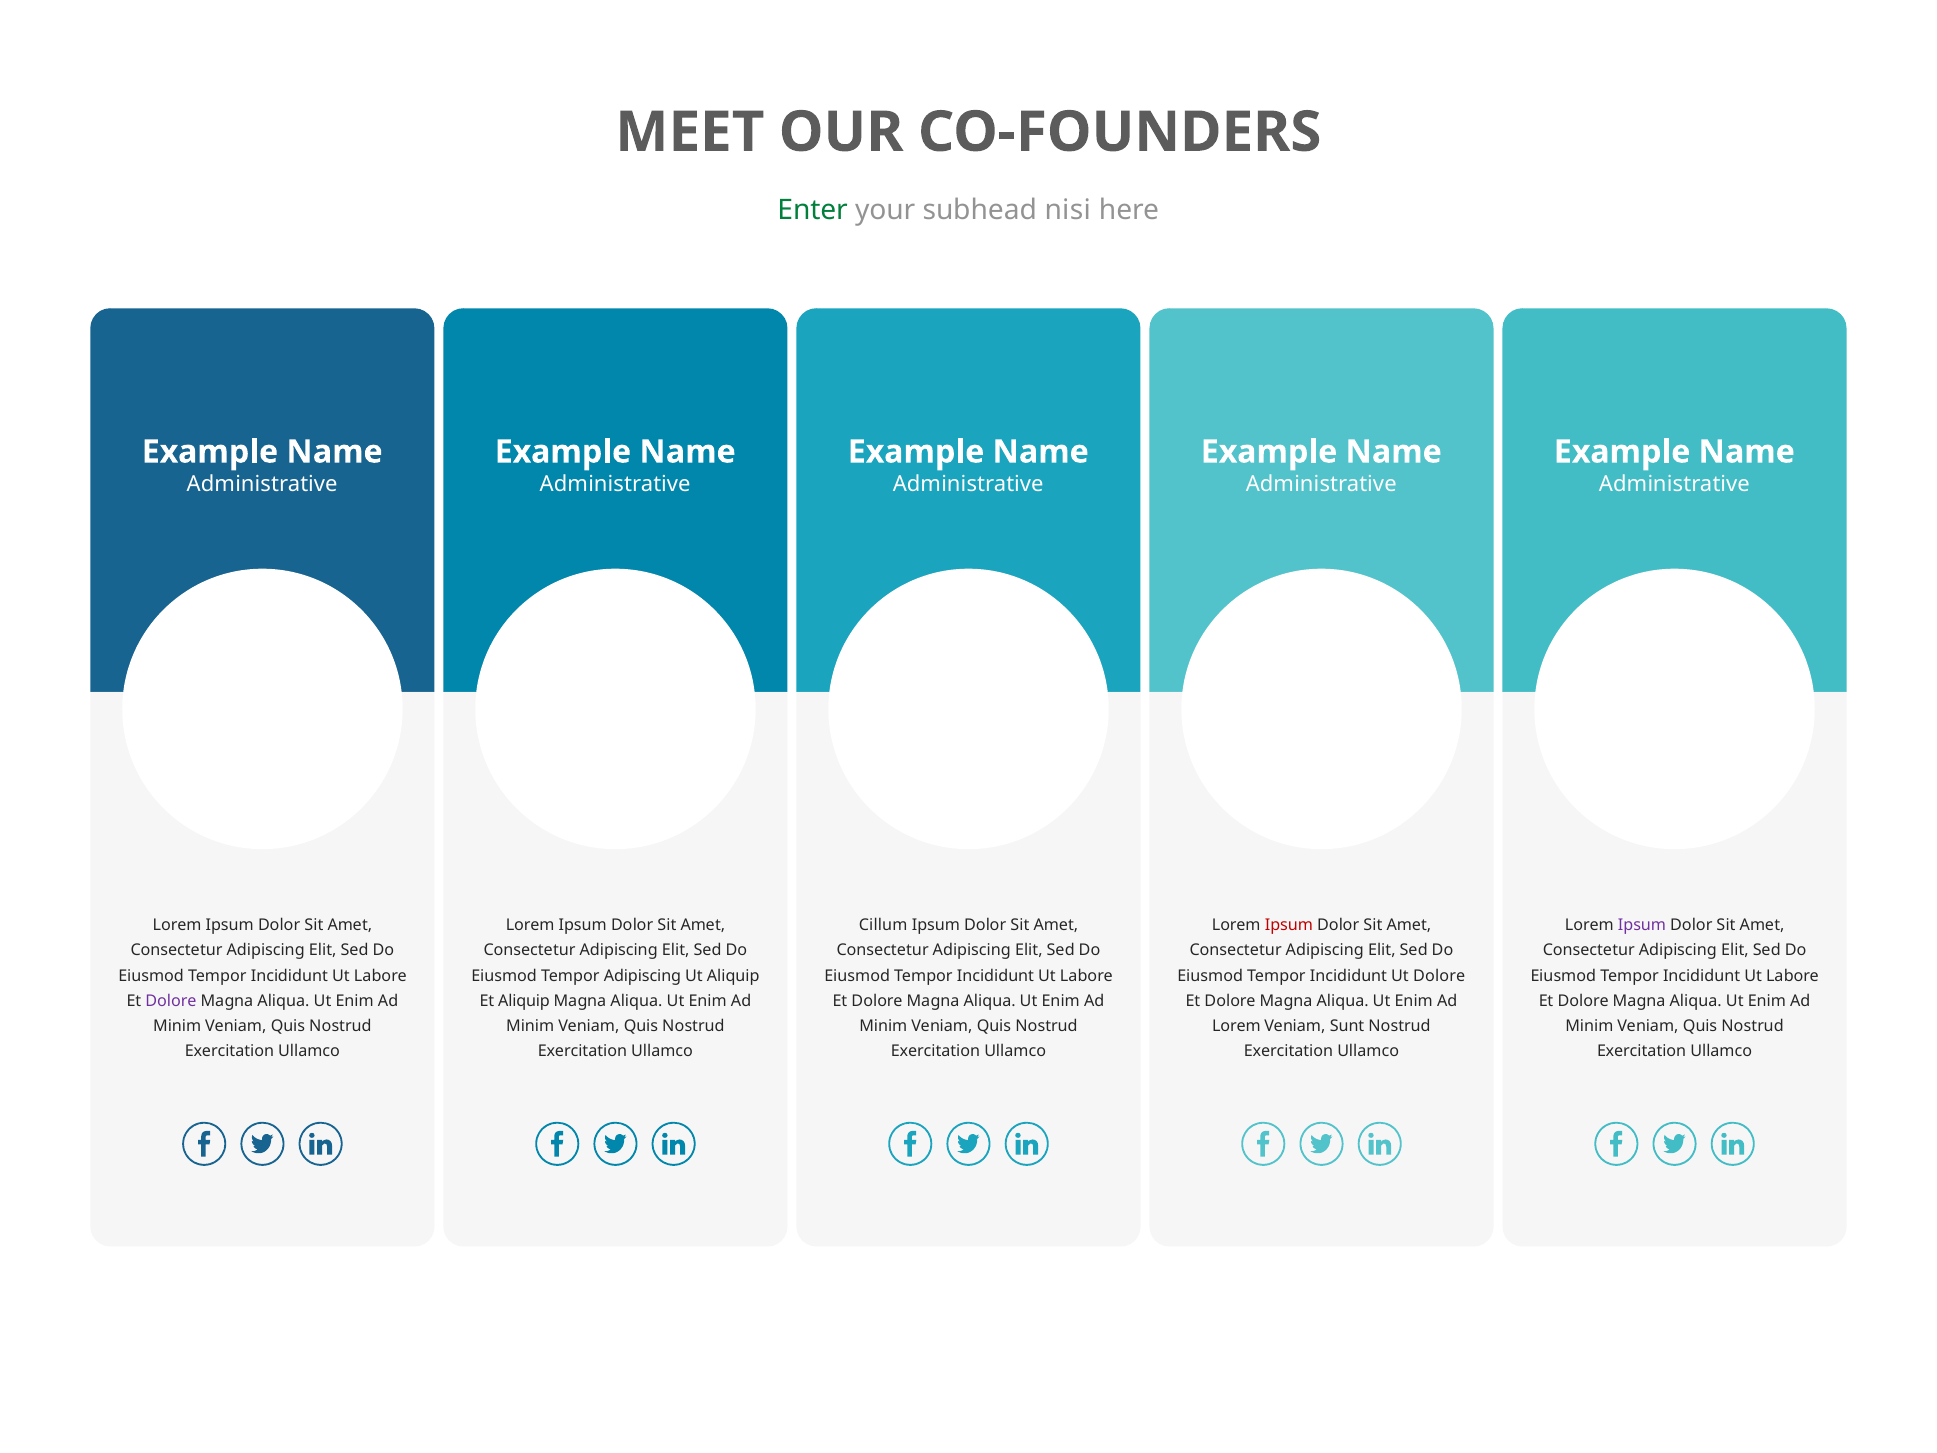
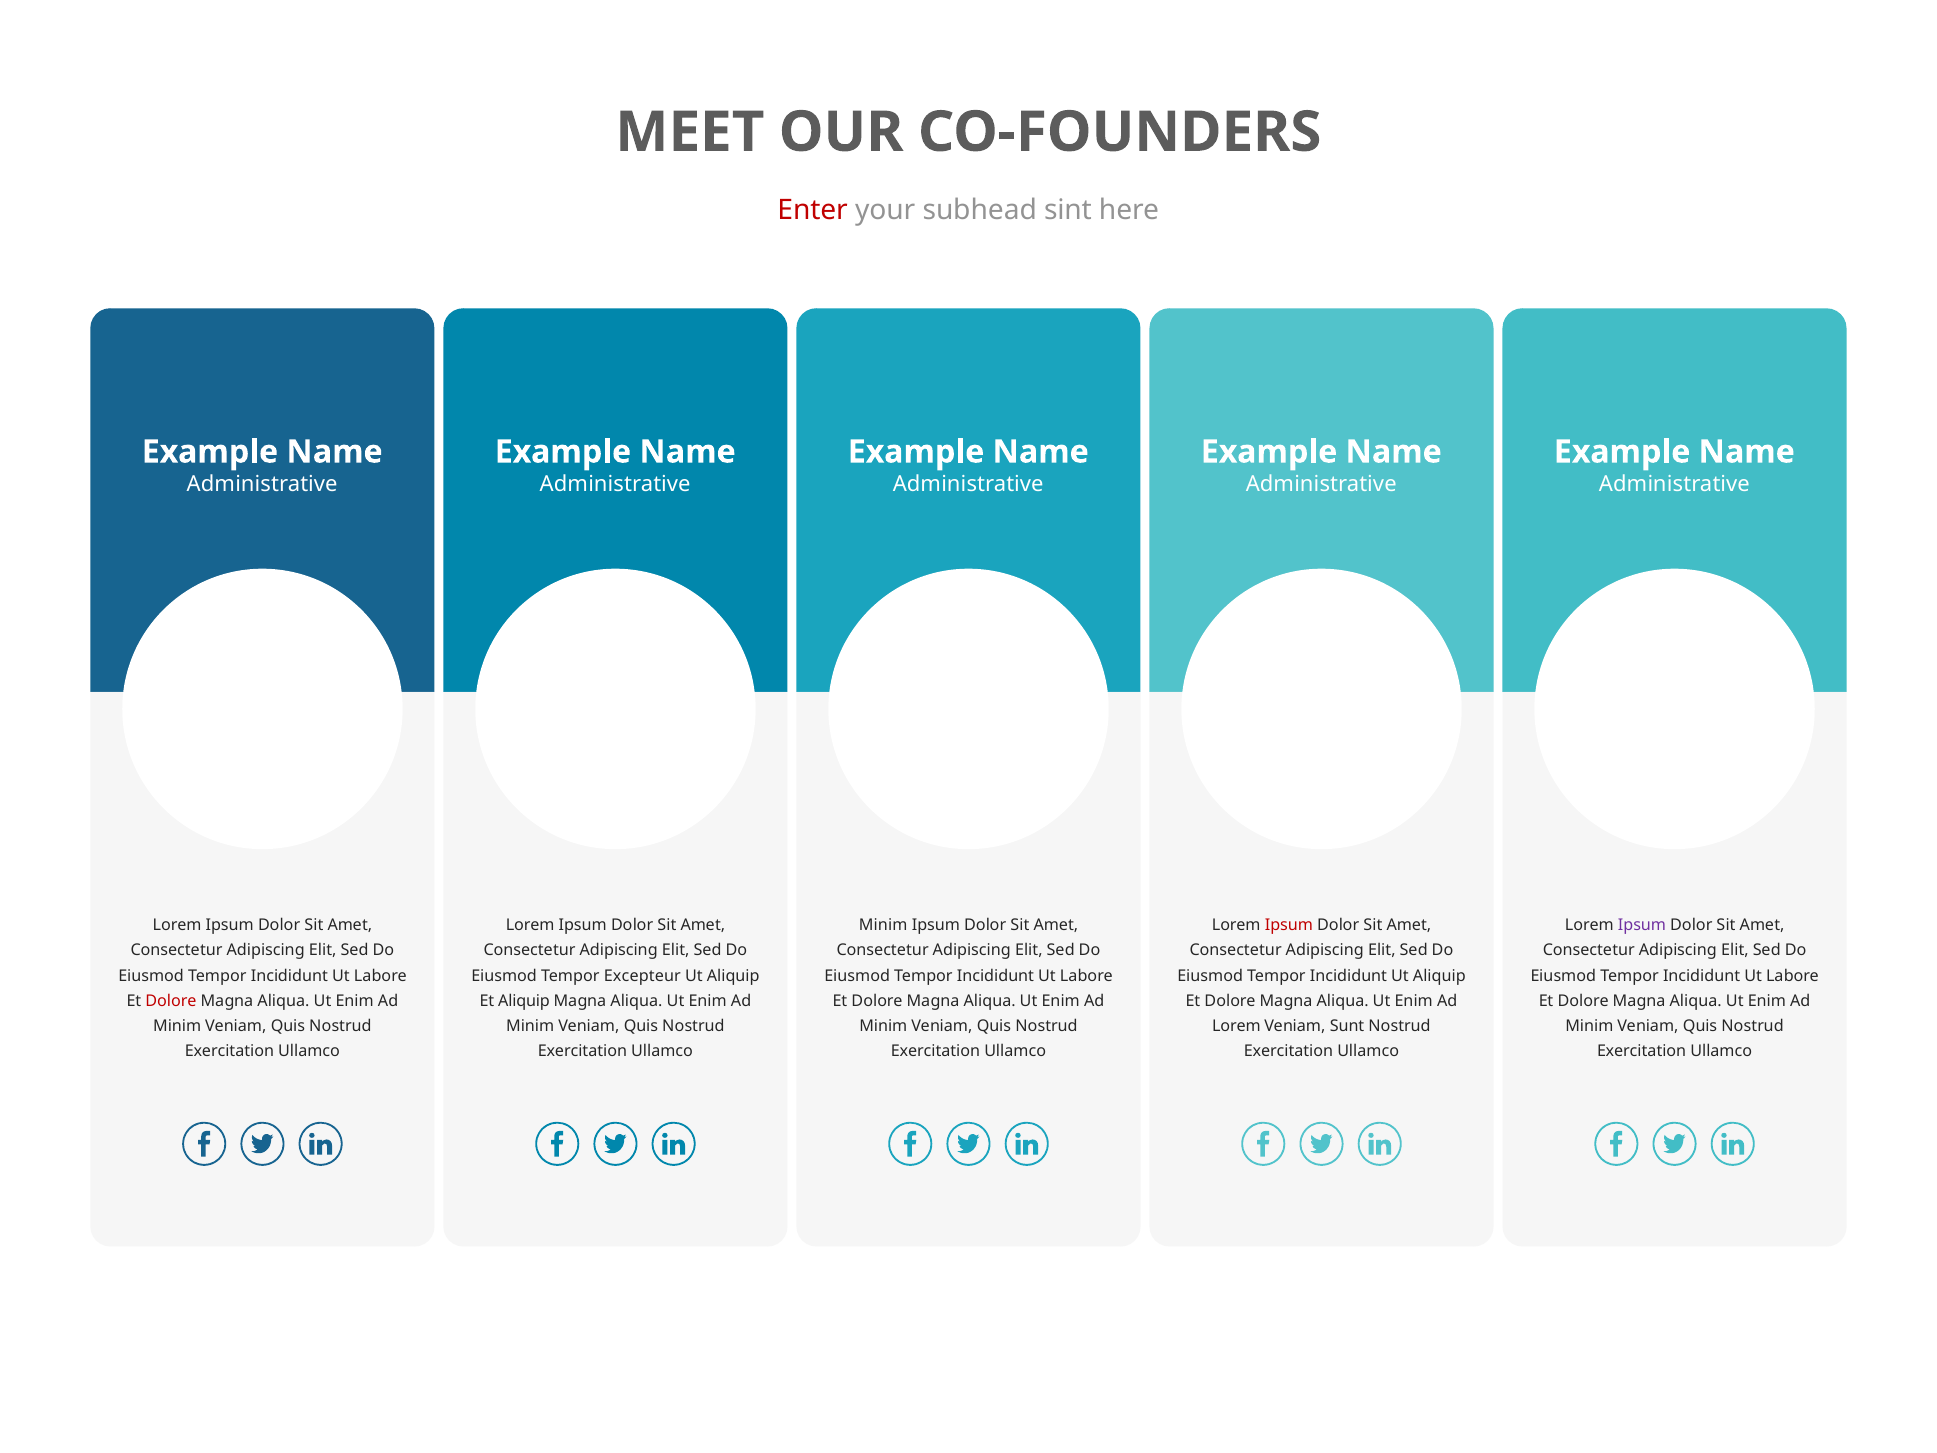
Enter colour: green -> red (813, 210)
nisi: nisi -> sint (1068, 210)
Cillum: Cillum -> Minim (883, 925)
Tempor Adipiscing: Adipiscing -> Excepteur (642, 976)
Incididunt Ut Dolore: Dolore -> Aliquip (1439, 976)
Dolore colour: purple -> red (171, 1001)
